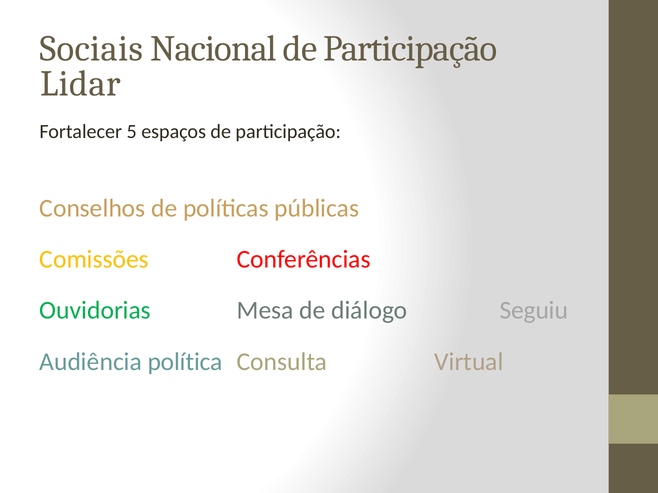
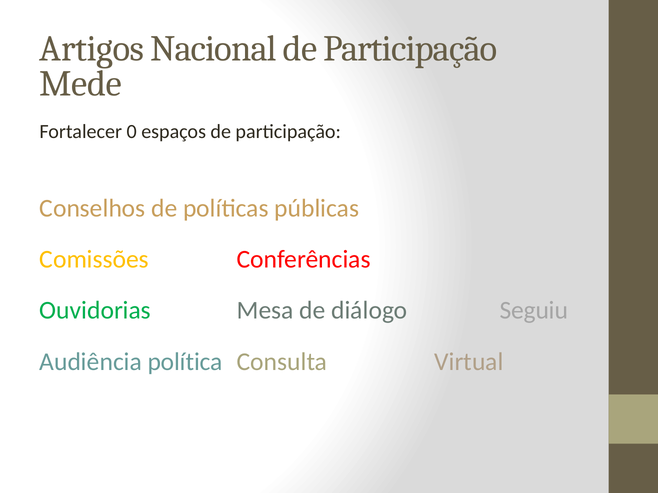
Sociais: Sociais -> Artigos (92, 49)
Lidar: Lidar -> Mede (81, 84)
5: 5 -> 0 (132, 132)
